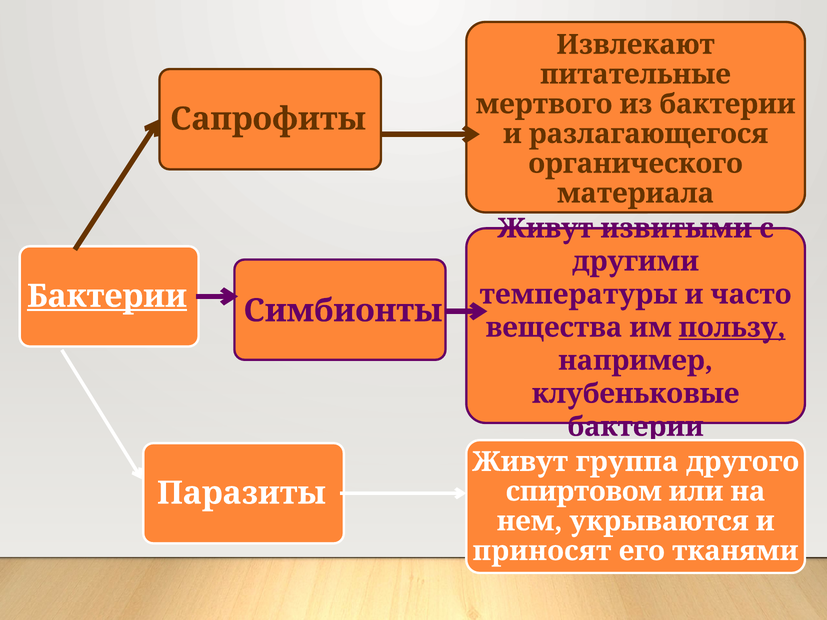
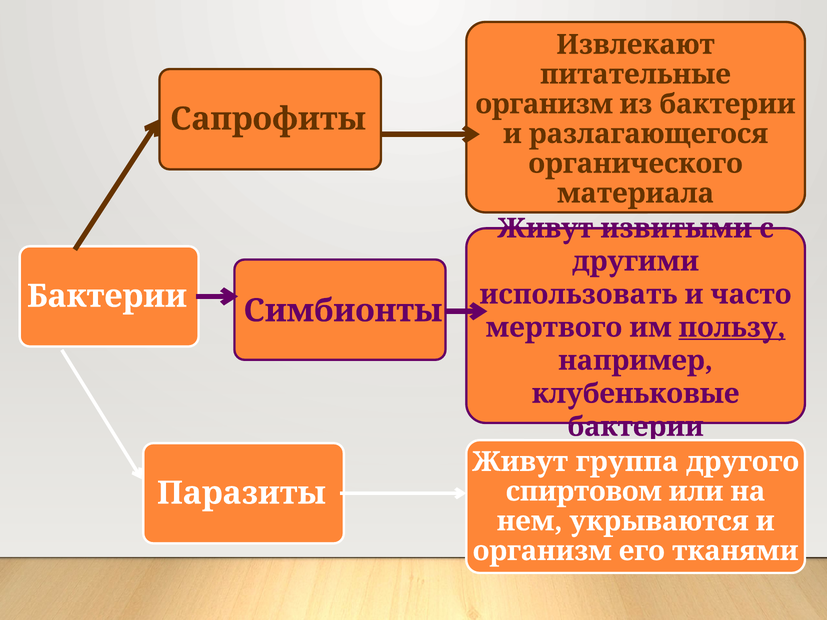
мертвого: мертвого -> организм (544, 104)
температуры: температуры -> использовать (579, 295)
Бактерии underline: present -> none (107, 296)
вещества: вещества -> мертвого (554, 328)
приносят: приносят -> организм (542, 551)
